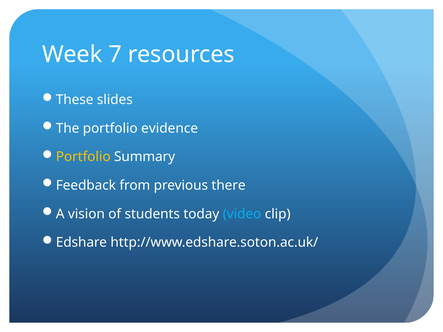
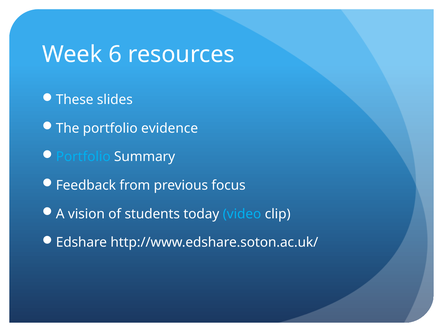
7: 7 -> 6 (115, 54)
Portfolio colour: yellow -> light blue (83, 157)
there: there -> focus (229, 186)
